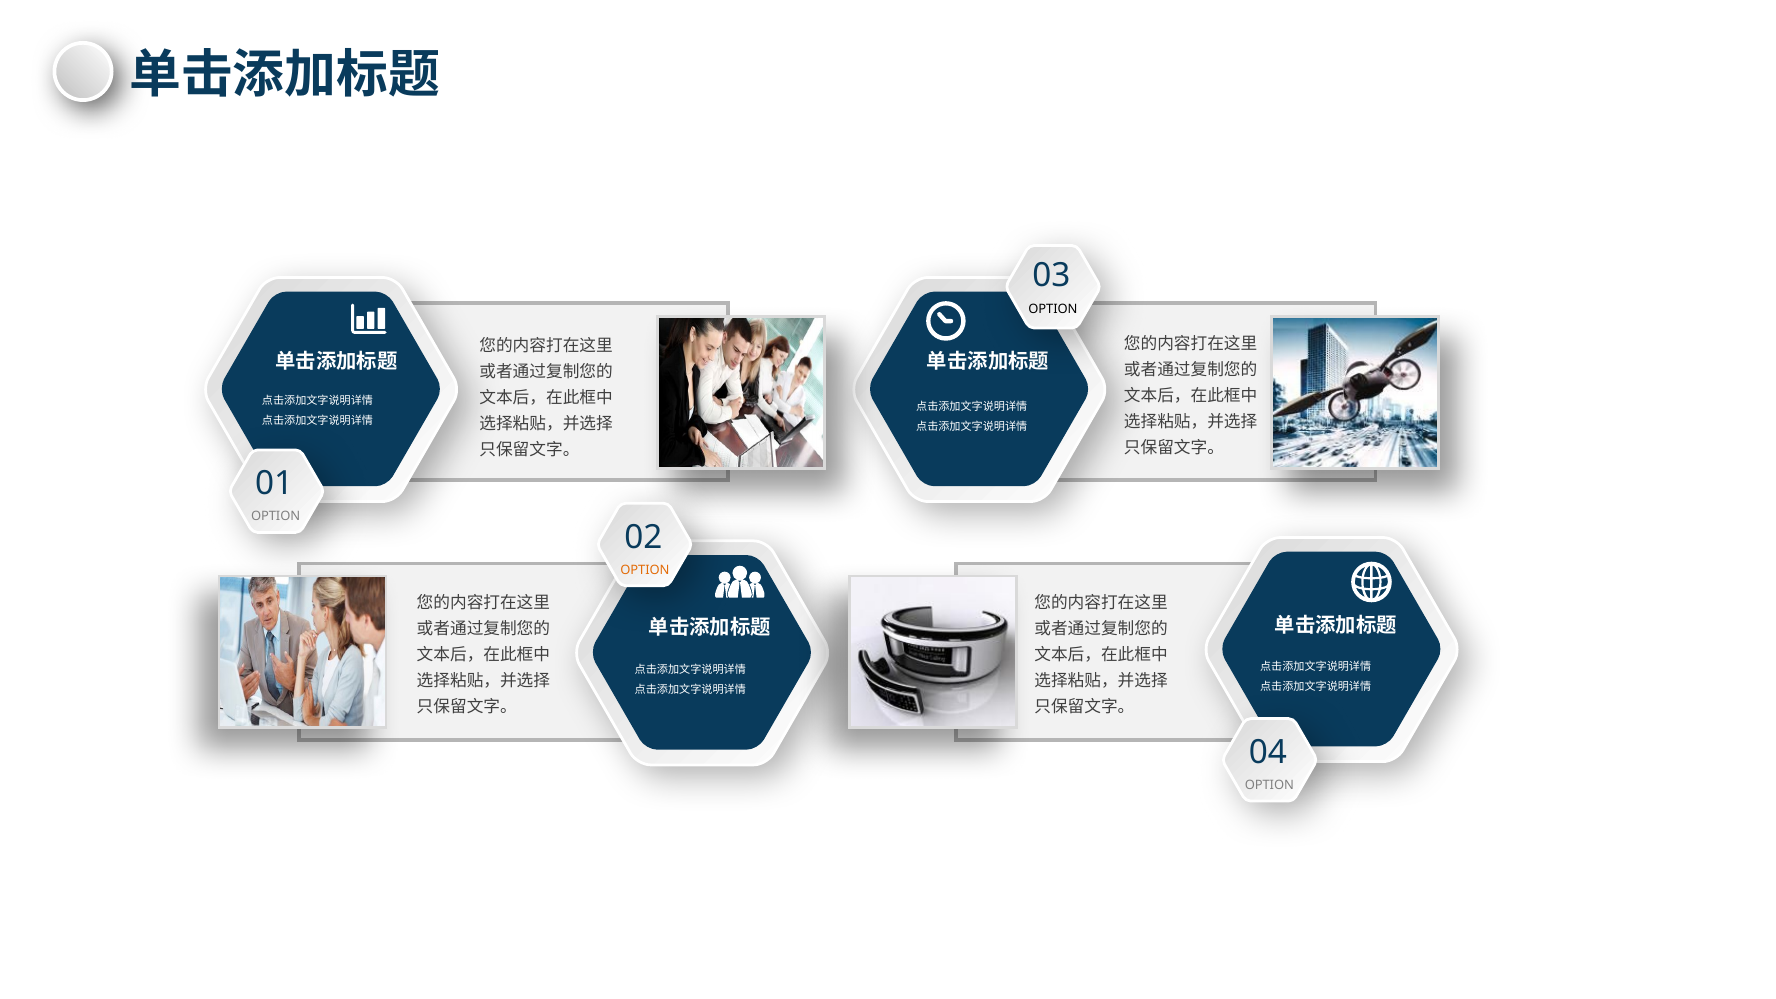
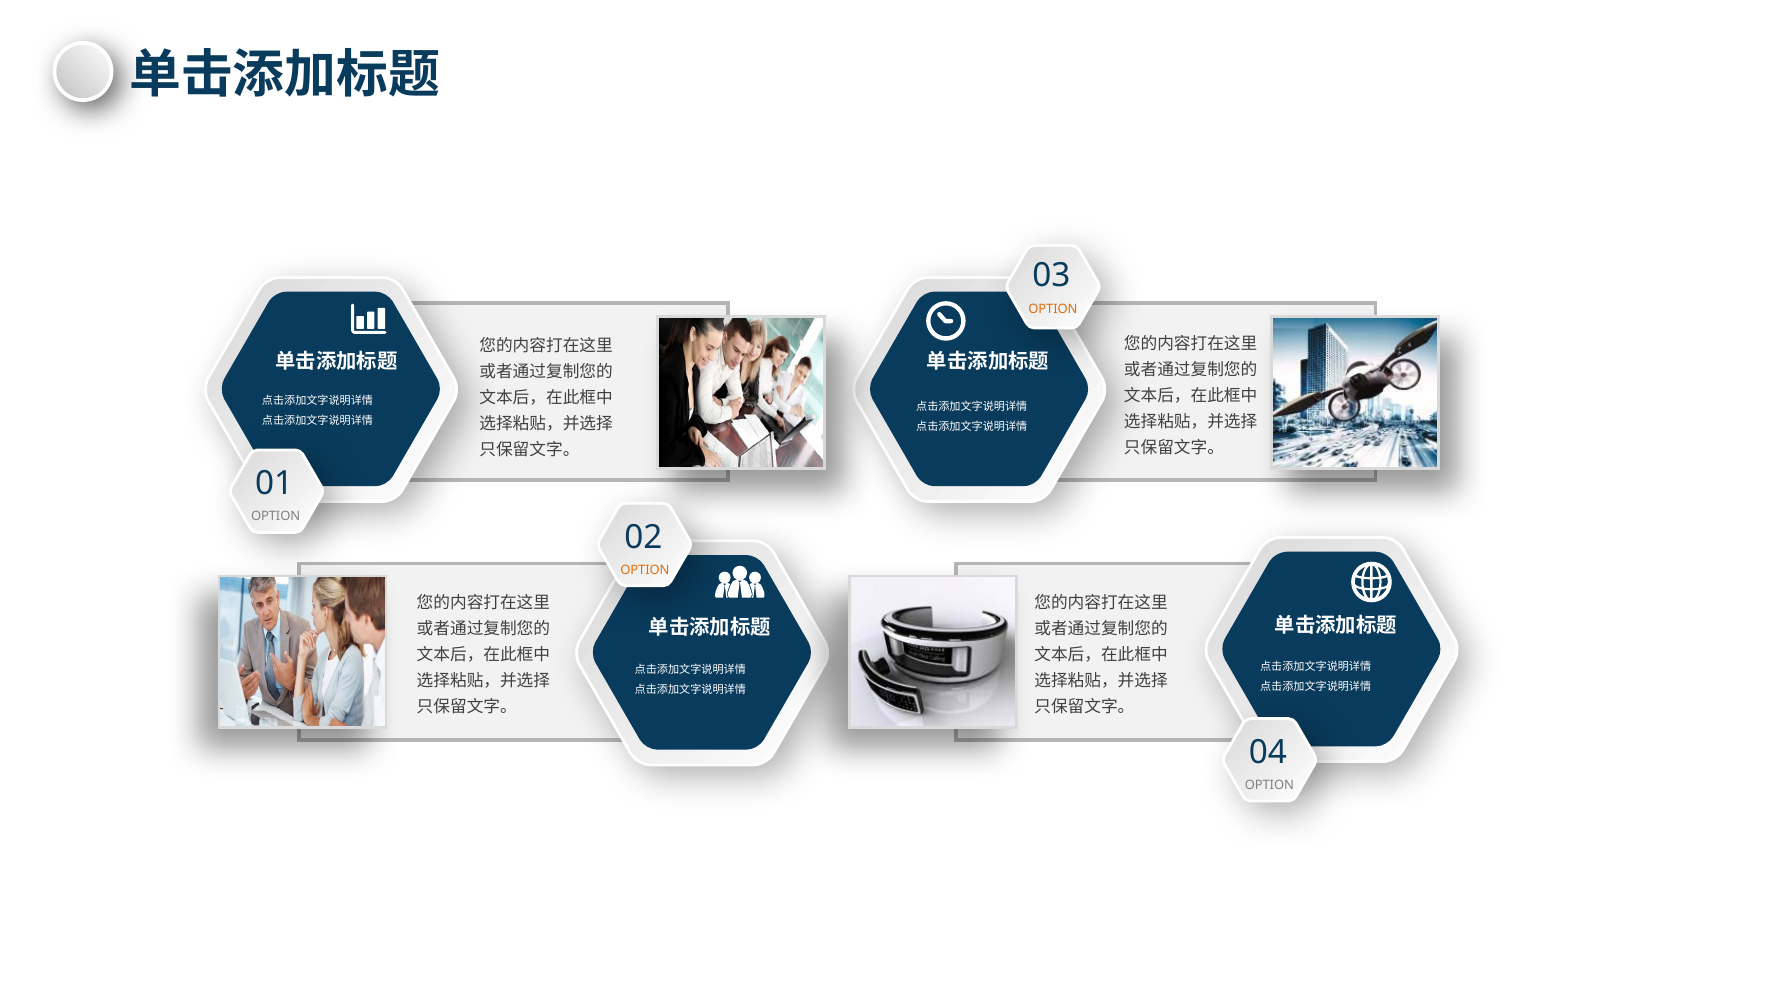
OPTION colour: black -> orange (1053, 309)
